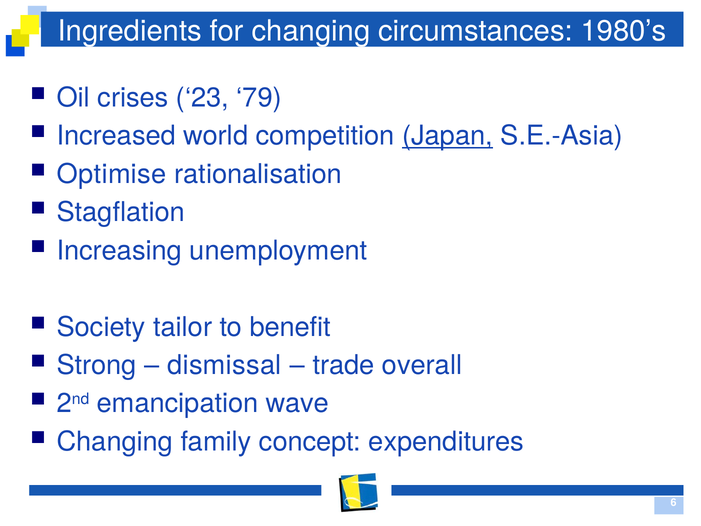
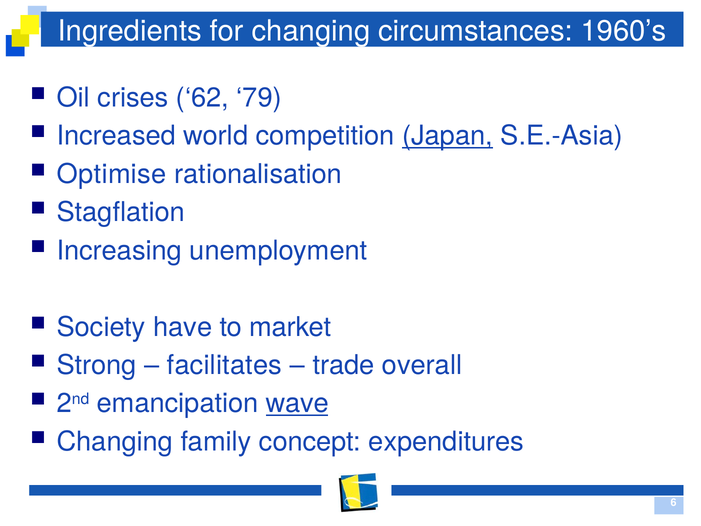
1980’s: 1980’s -> 1960’s (624, 31)
23: 23 -> 62 (202, 98)
tailor: tailor -> have (183, 327)
benefit: benefit -> market (290, 327)
dismissal: dismissal -> facilitates (224, 365)
wave underline: none -> present (297, 403)
